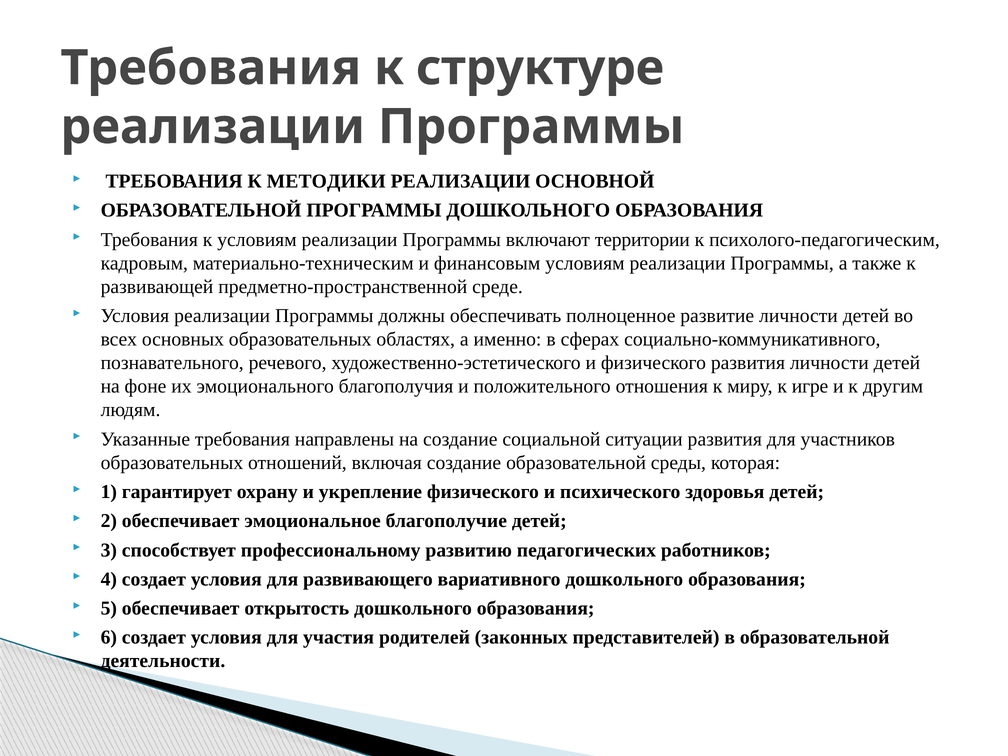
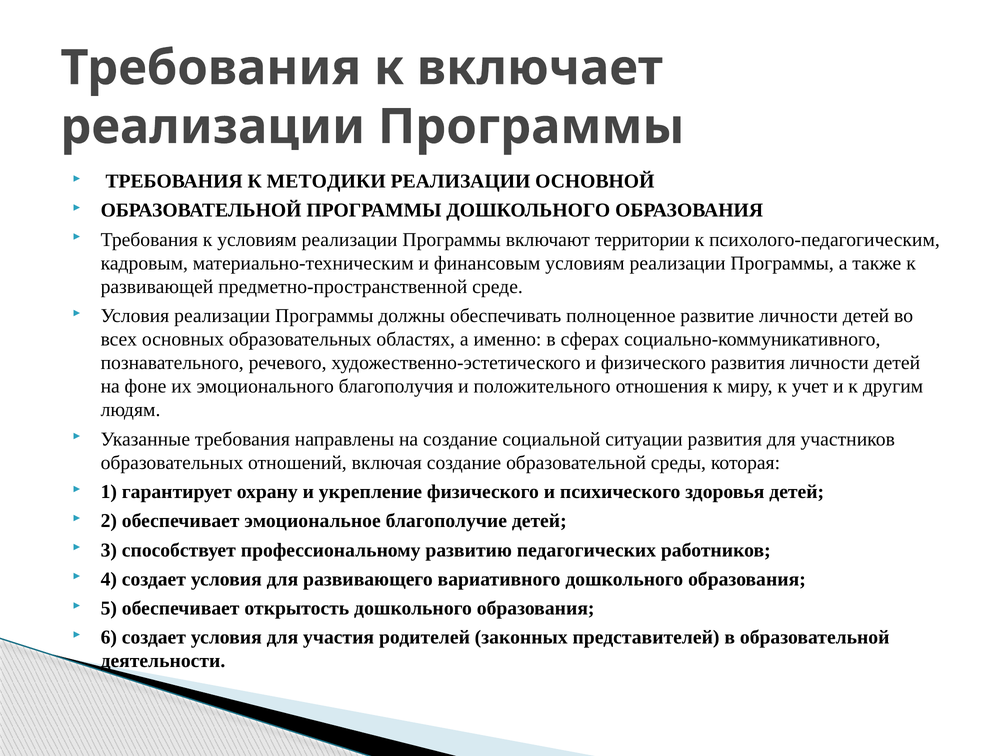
структуре: структуре -> включает (540, 68)
игре: игре -> учет (810, 386)
